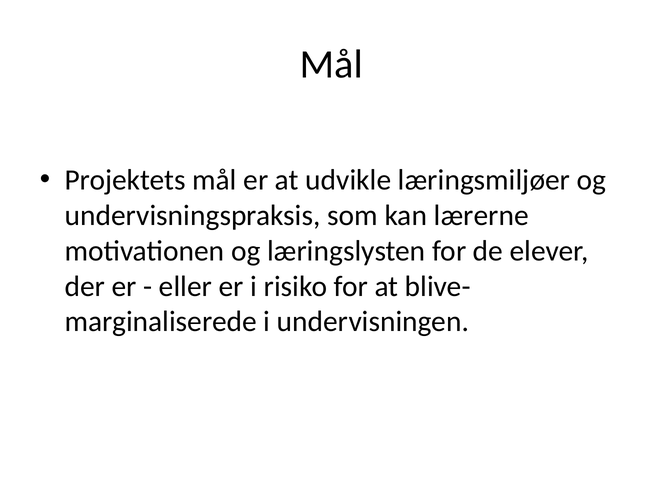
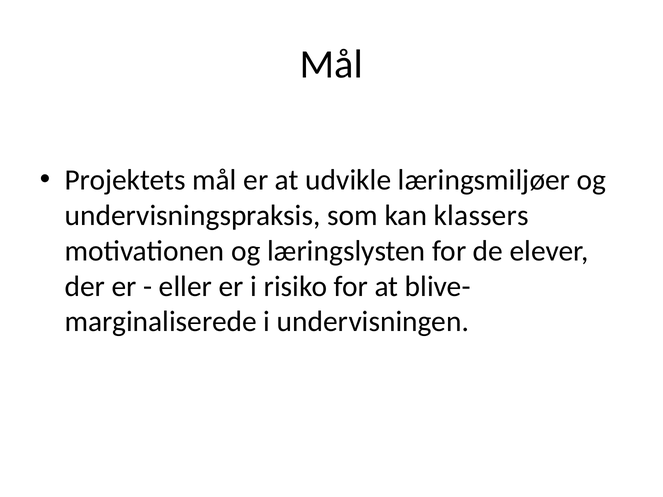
lærerne: lærerne -> klassers (481, 216)
